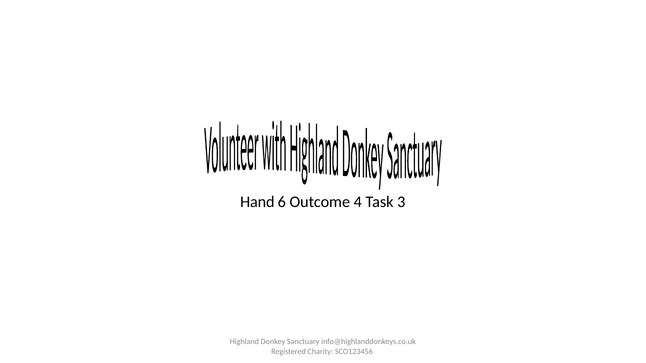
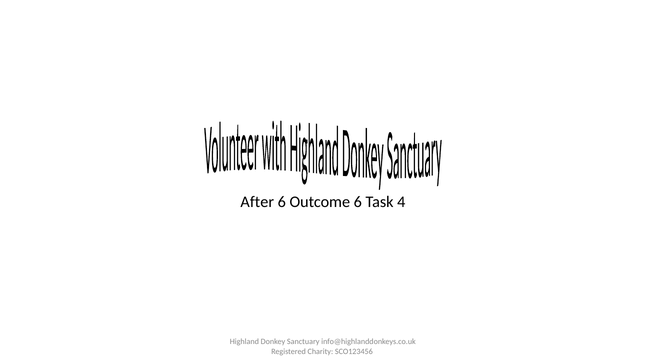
Hand: Hand -> After (257, 202)
Outcome 4: 4 -> 6 (358, 202)
3: 3 -> 4 (401, 202)
